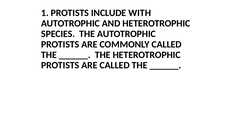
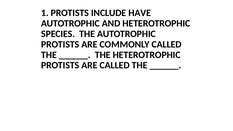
WITH: WITH -> HAVE (140, 13)
